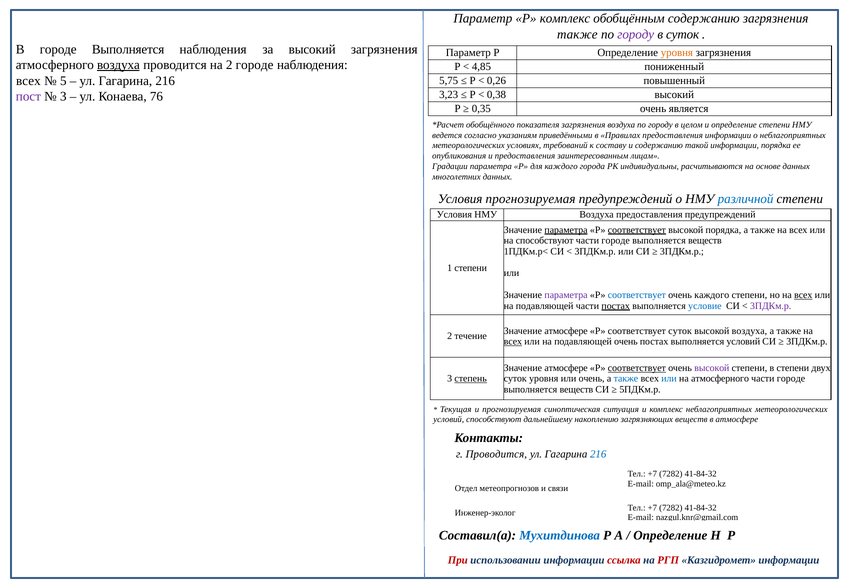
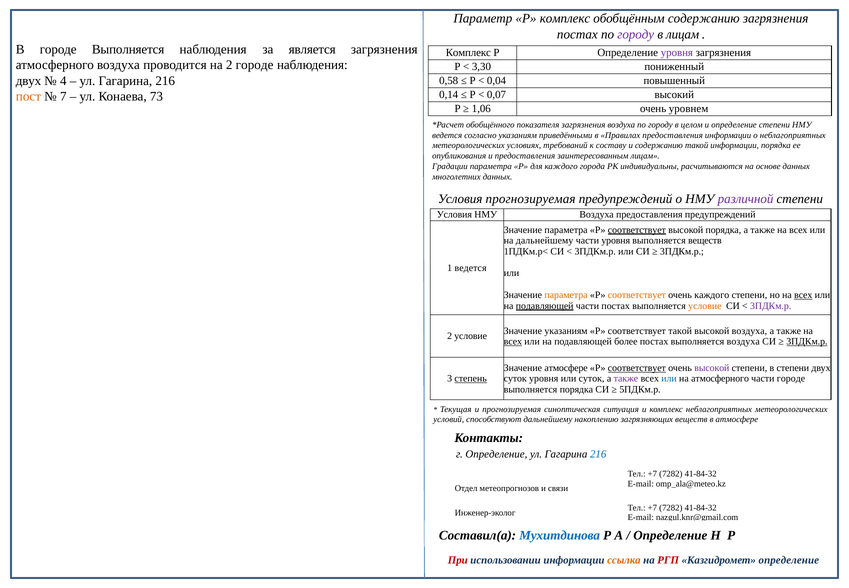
также: также -> постах (577, 34)
в суток: суток -> лицам (683, 34)
за высокий: высокий -> является (312, 49)
Параметр: Параметр -> Комплекс (468, 53)
уровня colour: orange -> purple (677, 53)
воздуха underline: present -> none (118, 65)
4,85: 4,85 -> 3,30 (481, 67)
всех: всех -> двух (29, 81)
5: 5 -> 4 (63, 81)
5,75: 5,75 -> 0,58 (449, 81)
0,26: 0,26 -> 0,04 (497, 81)
3,23: 3,23 -> 0,14 (449, 95)
0,38: 0,38 -> 0,07 (497, 95)
пост colour: purple -> orange (28, 96)
3: 3 -> 7 (63, 96)
76: 76 -> 73 (156, 96)
0,35: 0,35 -> 1,06 (481, 109)
является: является -> уровнем (689, 109)
различной colour: blue -> purple (746, 199)
параметра underline: present -> none (566, 230)
на способствуют: способствуют -> дальнейшему (545, 241)
городе: городе -> уровня (616, 241)
1 степени: степени -> ведется (471, 268)
параметра colour: purple -> orange (566, 295)
соответствует colour: blue -> orange (637, 295)
подавляющей underline: none -> present (545, 306)
постах underline: present -> none (616, 306)
условие colour: blue -> orange (705, 306)
атмосфере: атмосфере -> указаниям (566, 331)
соответствует суток: суток -> такой (680, 331)
2 течение: течение -> условие (471, 336)
подавляющей очень: очень -> более (626, 342)
выполняется условий: условий -> воздуха (743, 342)
3ПДКм.р underline: none -> present (807, 342)
или очень: очень -> суток (592, 379)
также colour: blue -> purple (626, 379)
веществ: веществ -> порядка (576, 389)
г Проводится: Проводится -> Определение (496, 454)
ссылка colour: red -> orange (624, 560)
Казгидромет информации: информации -> определение (789, 560)
